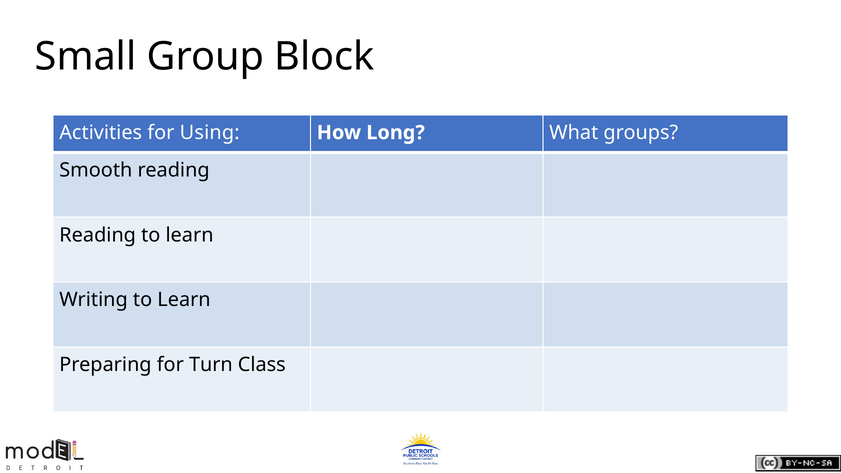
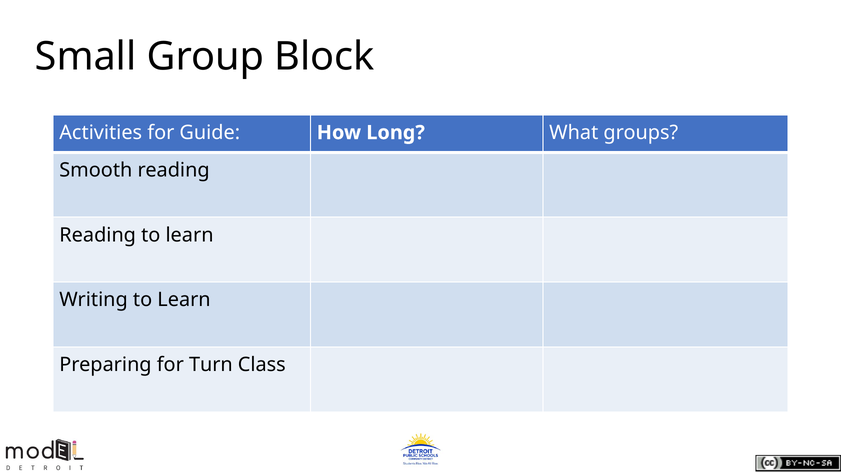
Using: Using -> Guide (210, 133)
